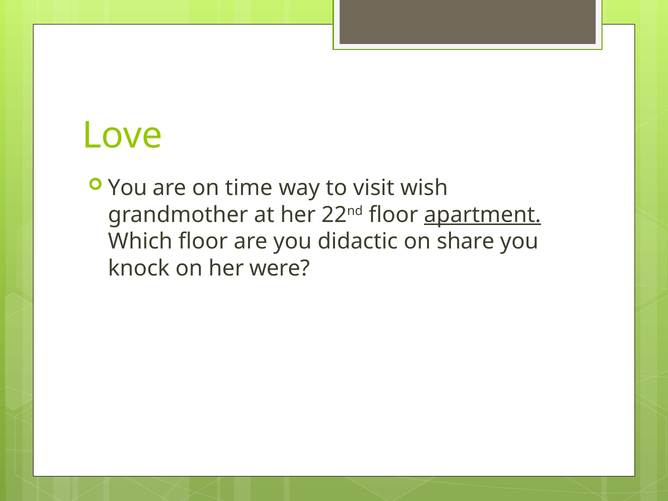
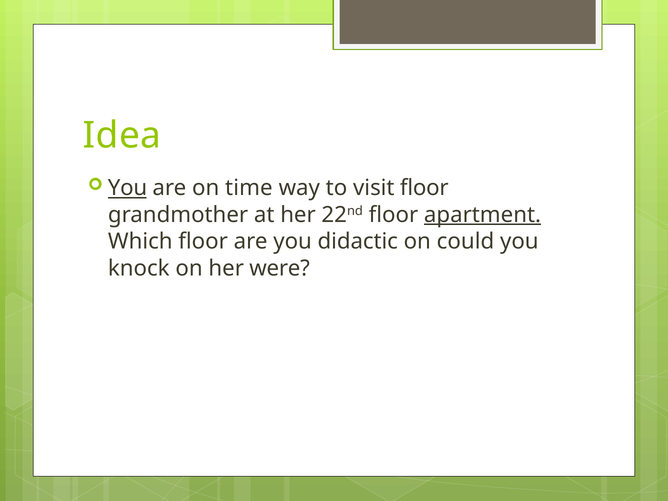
Love: Love -> Idea (122, 136)
You underline: none -> present (127, 188)
visit wish: wish -> floor (424, 188)
share: share -> could (465, 241)
